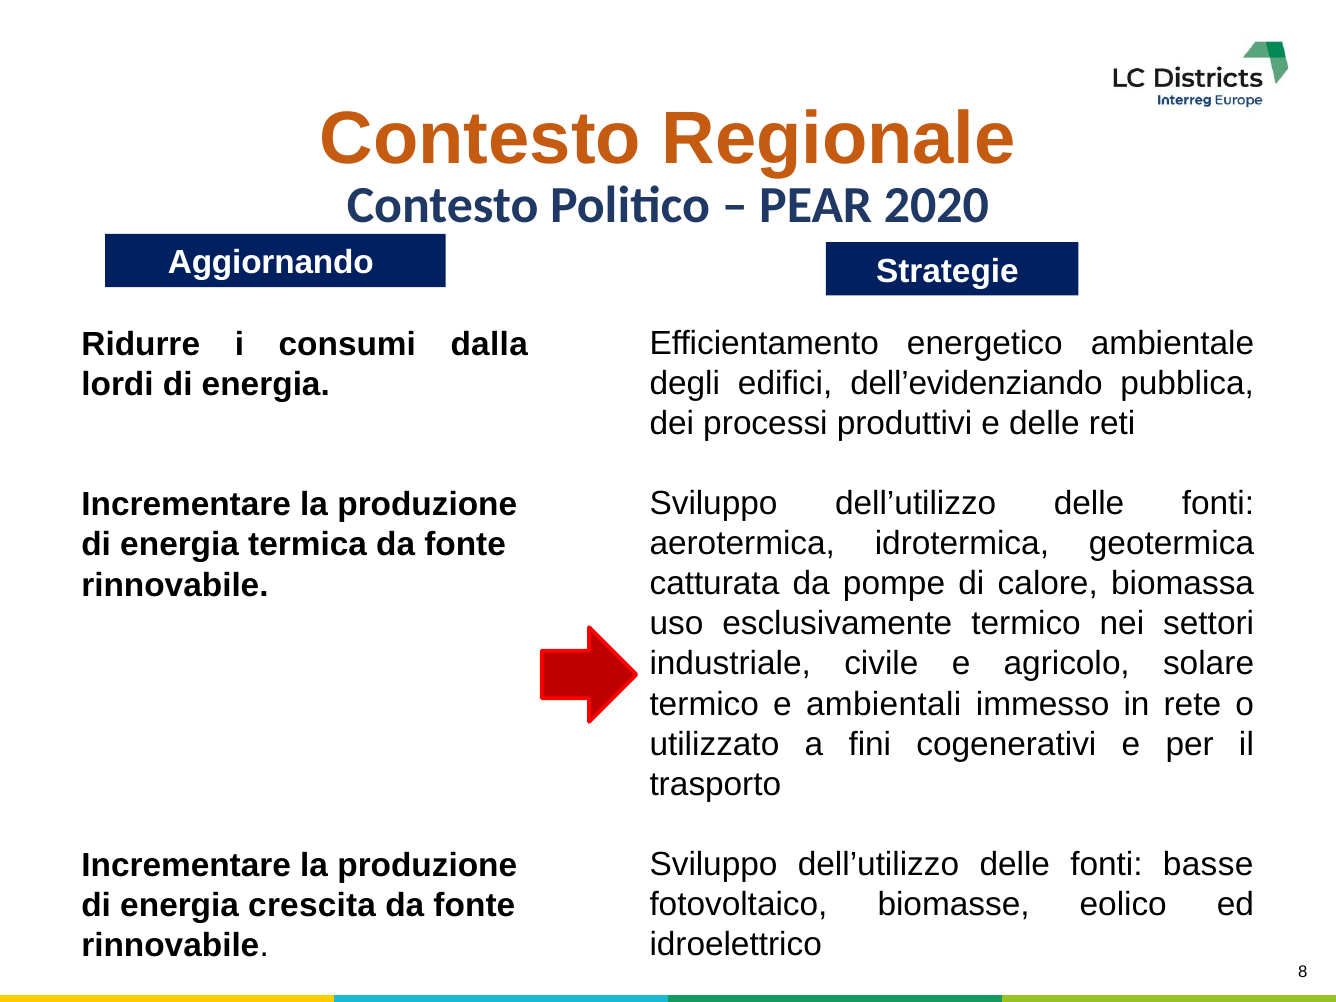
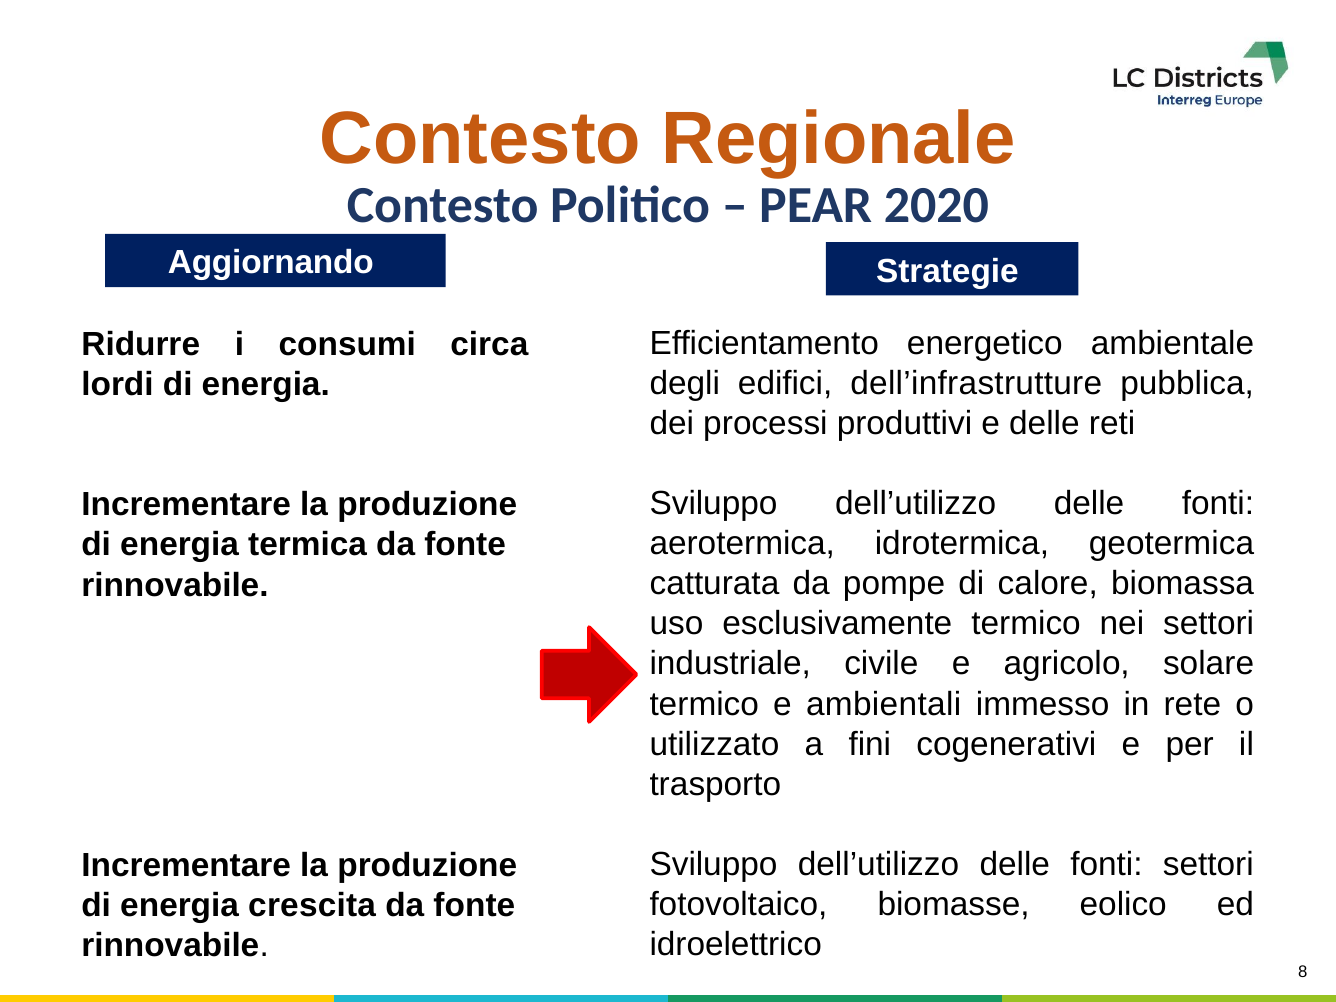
dalla: dalla -> circa (489, 345)
dell’evidenziando: dell’evidenziando -> dell’infrastrutture (976, 383)
fonti basse: basse -> settori (1208, 864)
